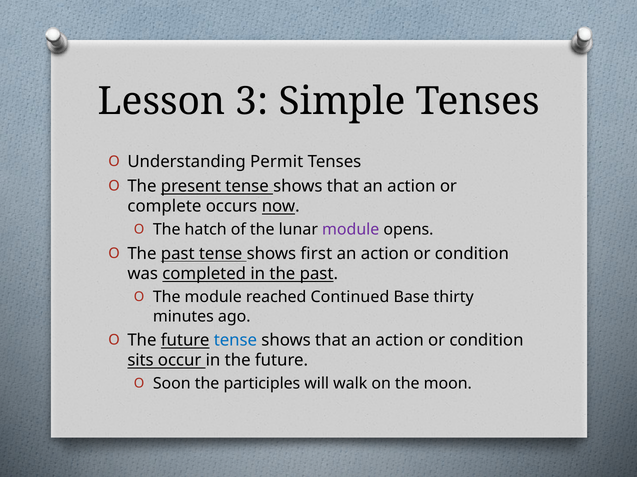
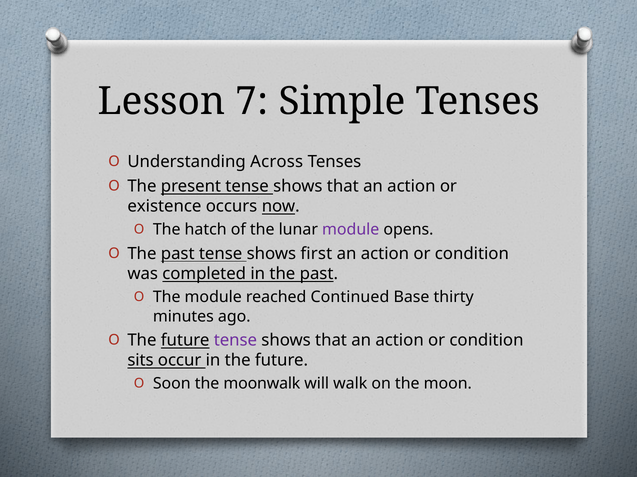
3: 3 -> 7 (252, 102)
Permit: Permit -> Across (277, 162)
complete: complete -> existence (164, 207)
tense colour: blue -> purple (235, 341)
participles: participles -> moonwalk (262, 384)
